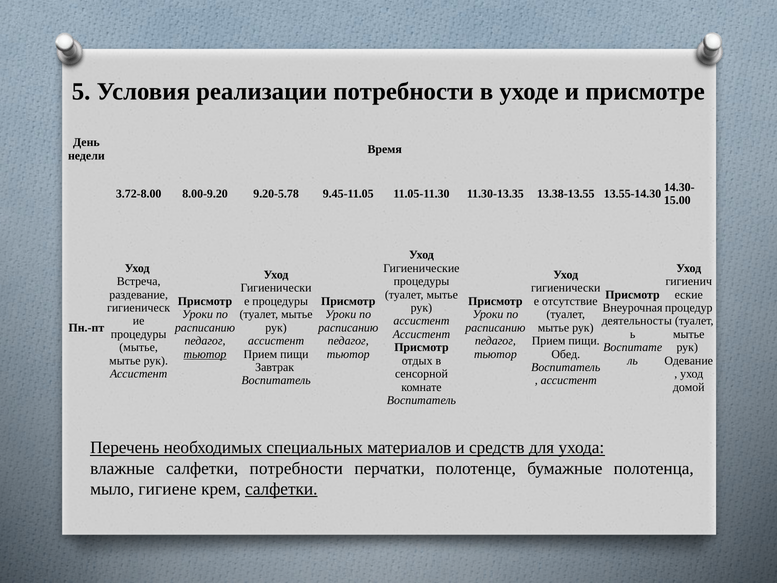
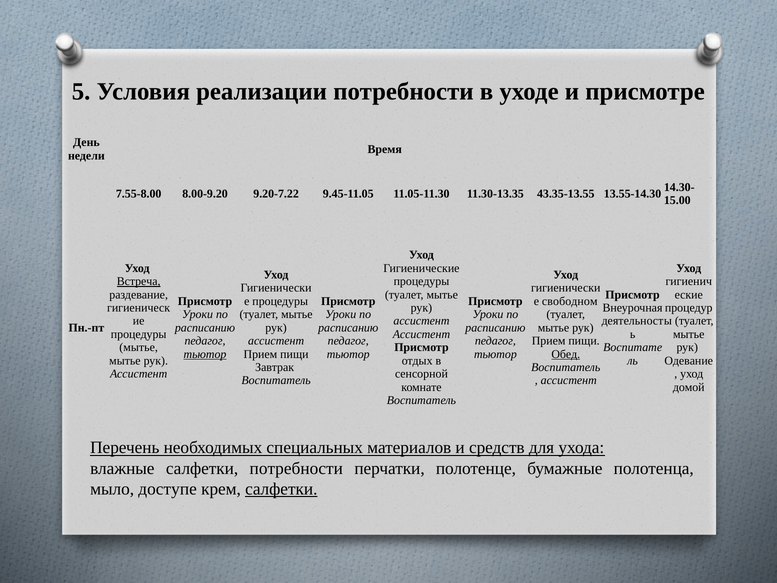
3.72-8.00: 3.72-8.00 -> 7.55-8.00 (139, 194)
9.20-5.78: 9.20-5.78 -> 9.20-7.22 (276, 194)
13.38-13.55: 13.38-13.55 -> 43.35-13.55 (566, 194)
Встреча underline: none -> present (139, 281)
отсутствие: отсутствие -> свободном (570, 301)
Обед underline: none -> present (566, 354)
гигиене: гигиене -> доступе (168, 489)
